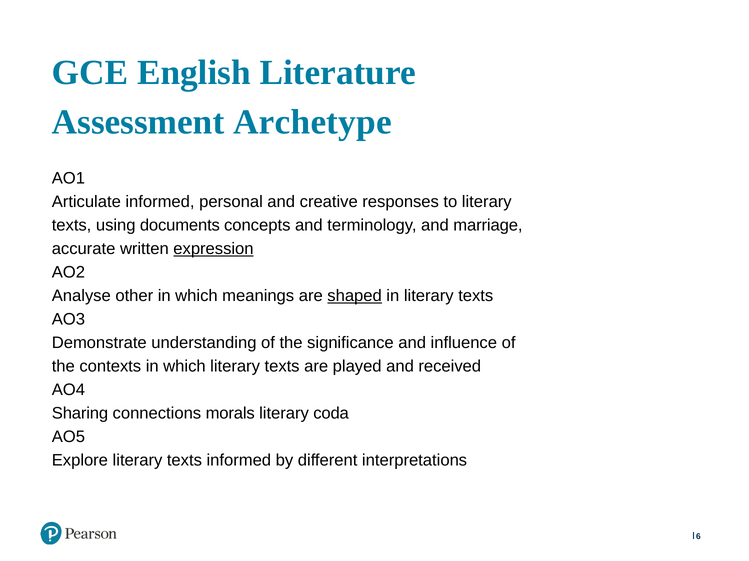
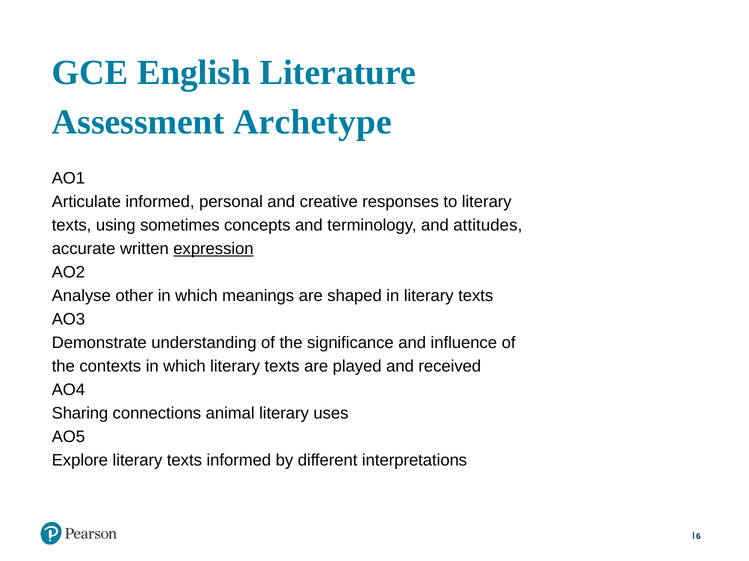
documents: documents -> sometimes (180, 225)
marriage: marriage -> attitudes (488, 225)
shaped underline: present -> none (355, 296)
morals: morals -> animal (230, 414)
coda: coda -> uses (331, 414)
